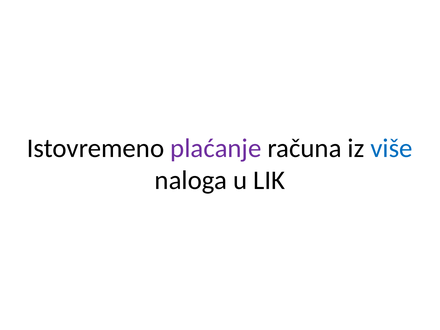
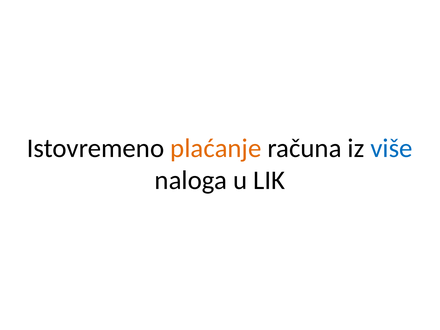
plaćanje colour: purple -> orange (216, 148)
